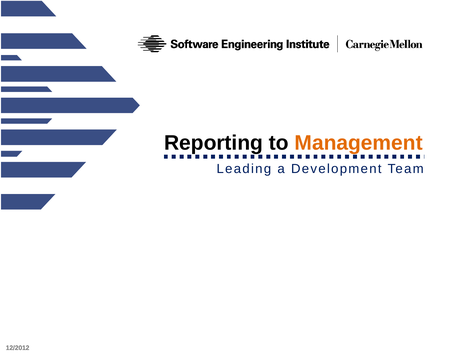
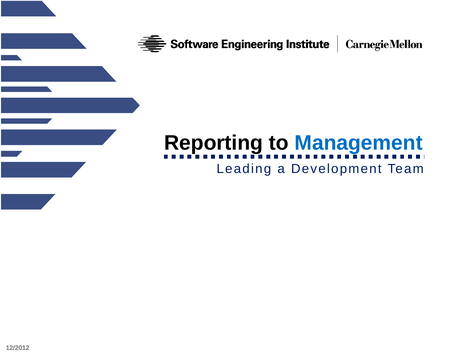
Management colour: orange -> blue (359, 143)
